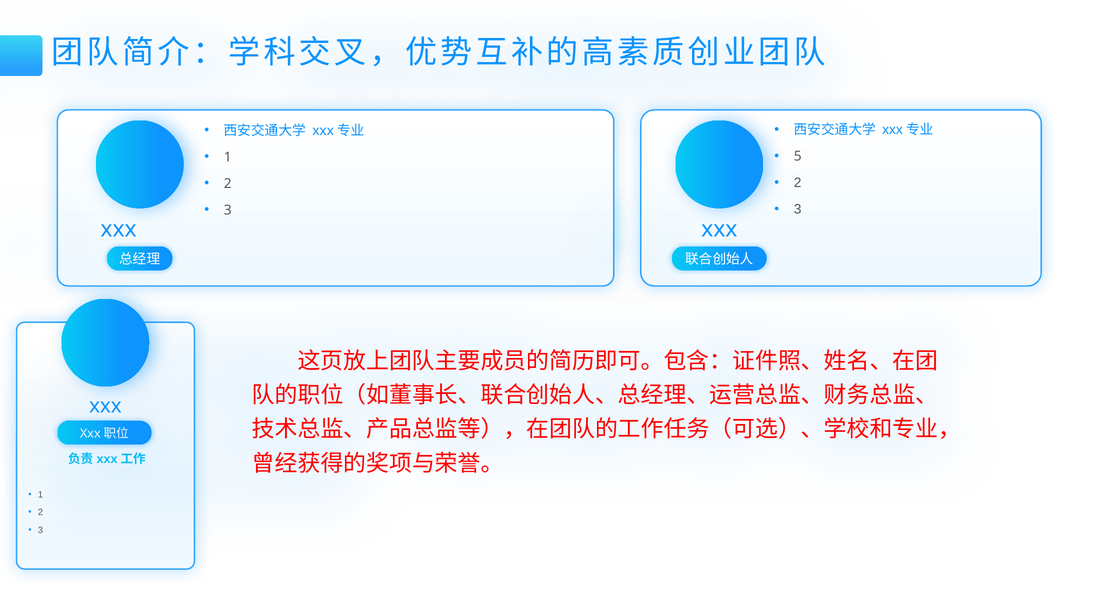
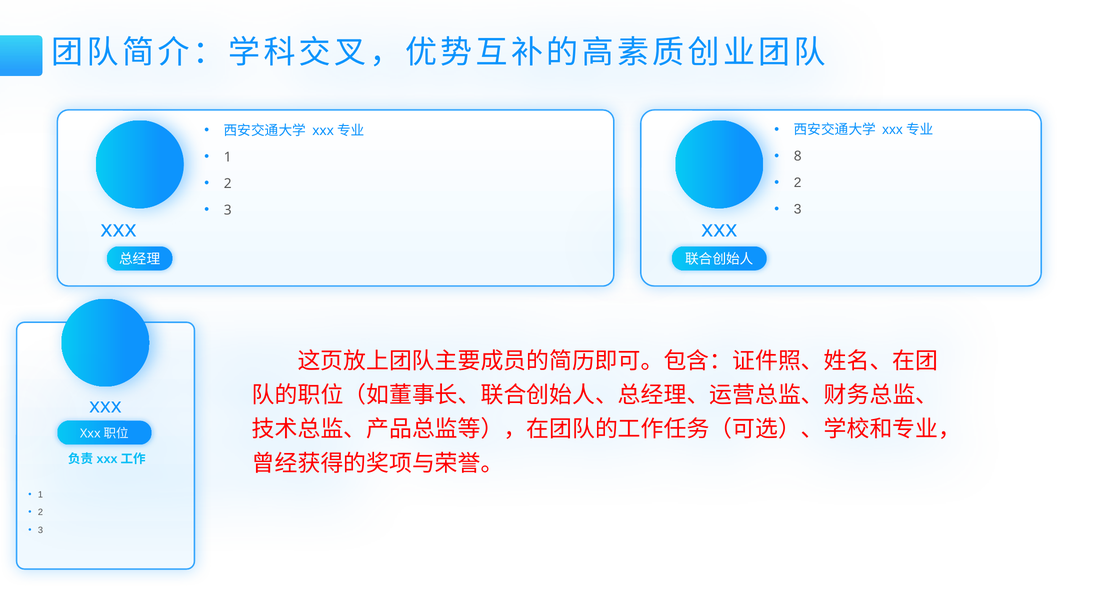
5: 5 -> 8 (798, 156)
